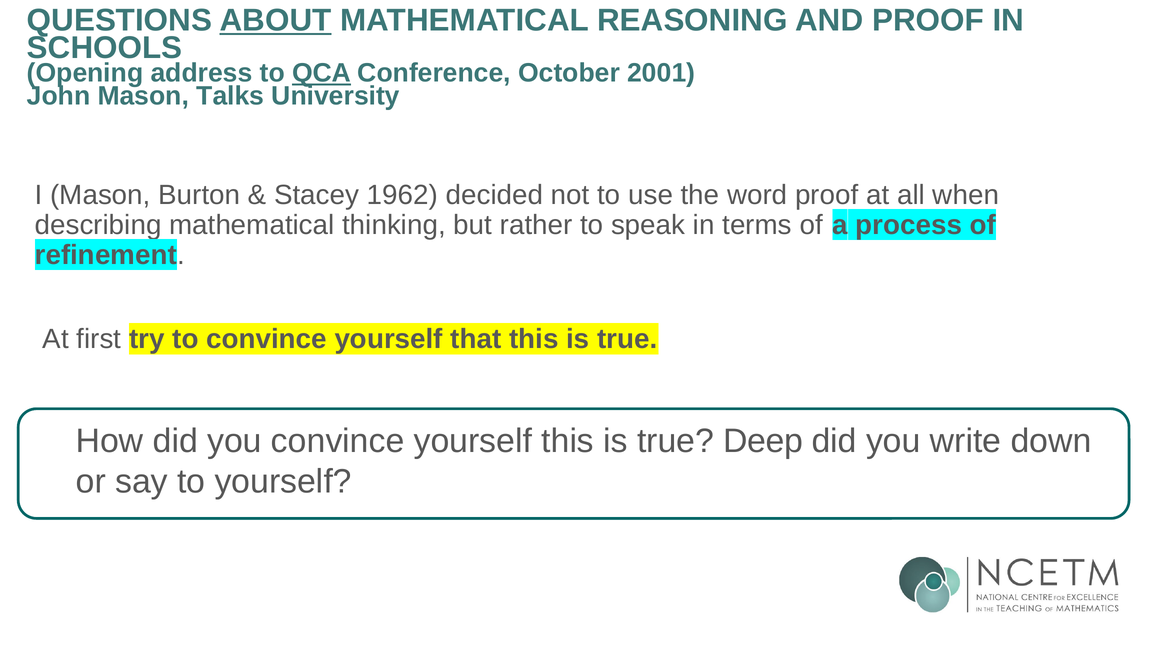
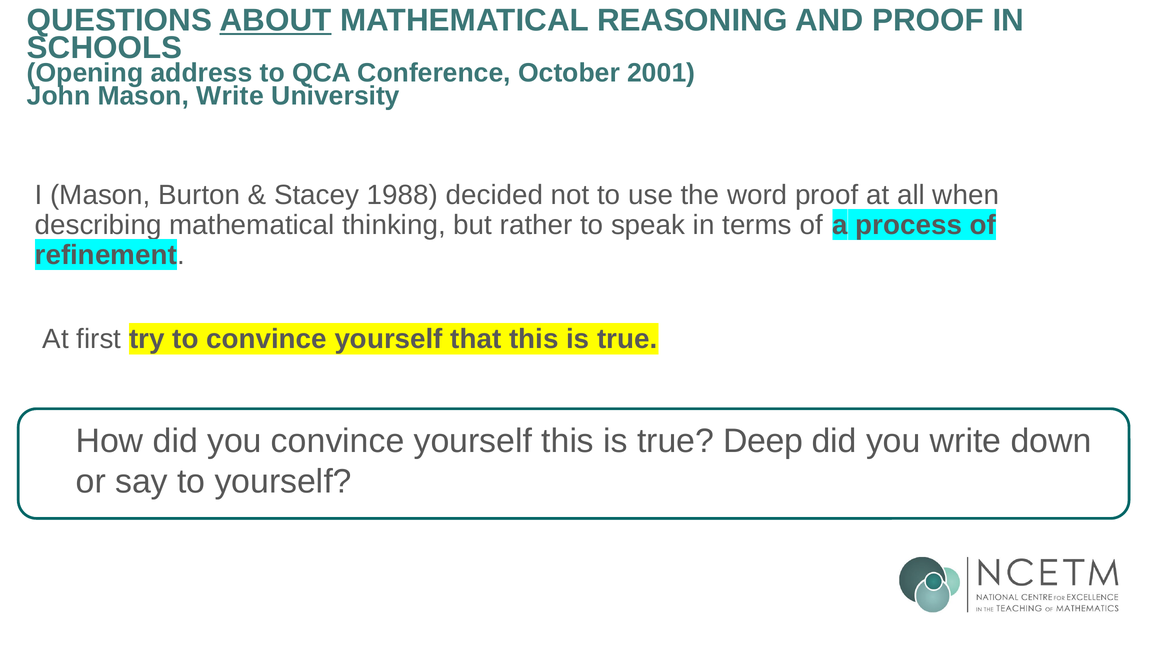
QCA underline: present -> none (322, 73)
Mason Talks: Talks -> Write (230, 96)
1962: 1962 -> 1988 (403, 195)
